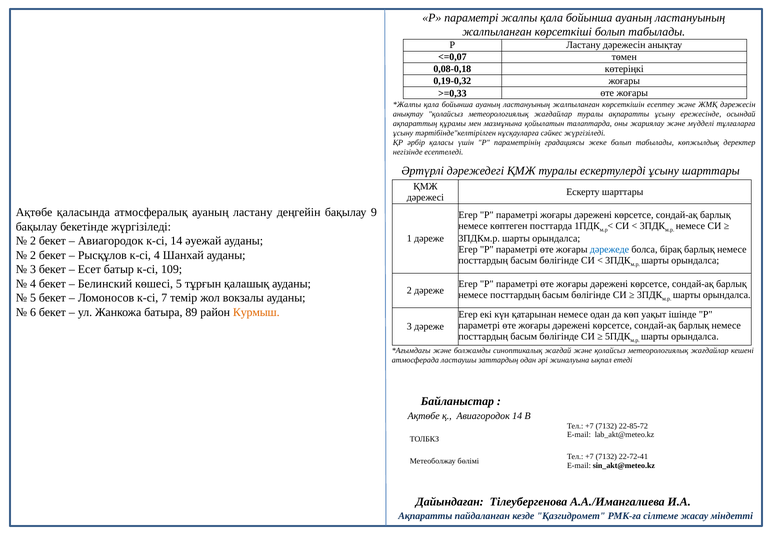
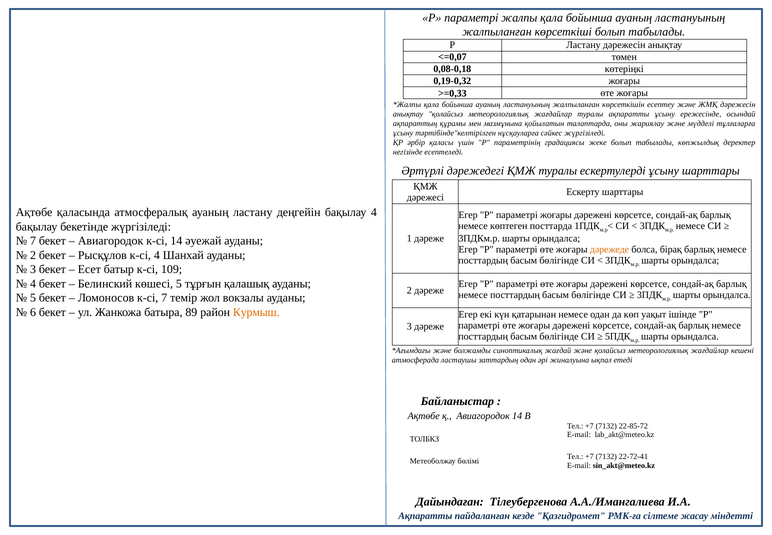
бақылау 9: 9 -> 4 (374, 212)
2: 2 -> 7 (33, 241)
дәрежеде colour: blue -> orange (610, 249)
